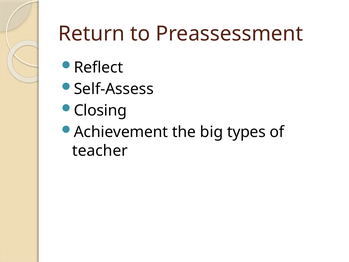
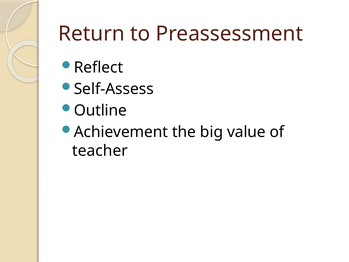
Closing: Closing -> Outline (100, 110)
types: types -> value (246, 132)
